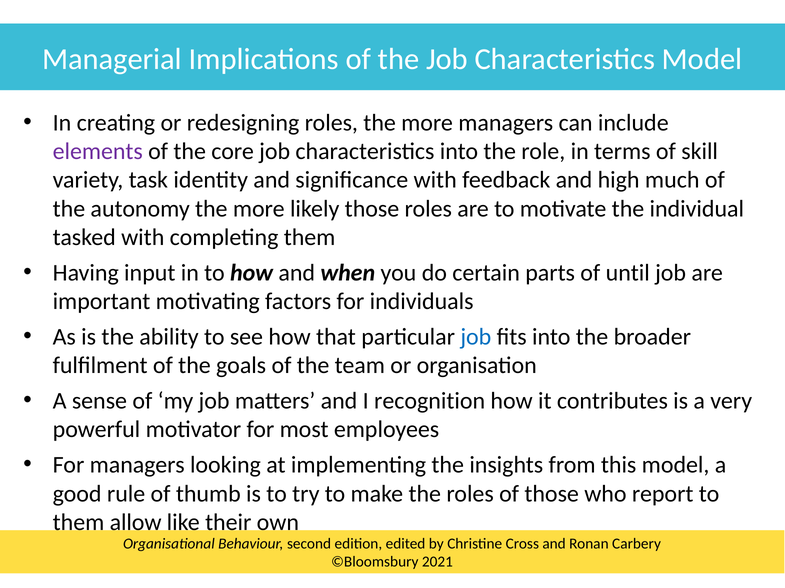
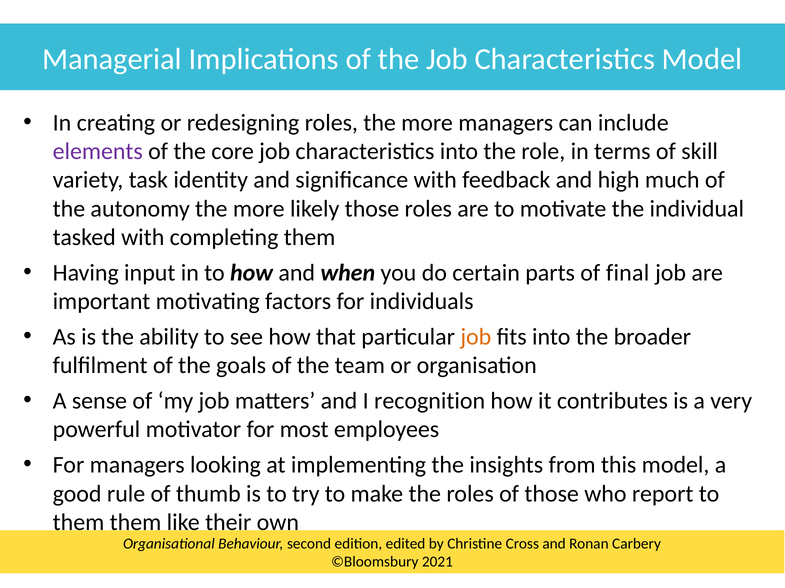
until: until -> final (628, 273)
job colour: blue -> orange (476, 337)
them allow: allow -> them (136, 523)
